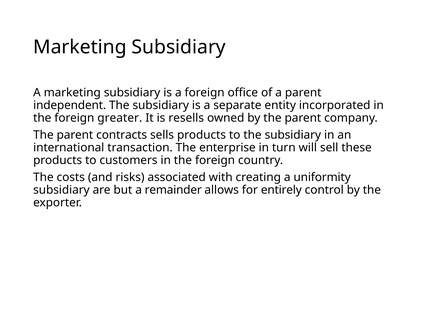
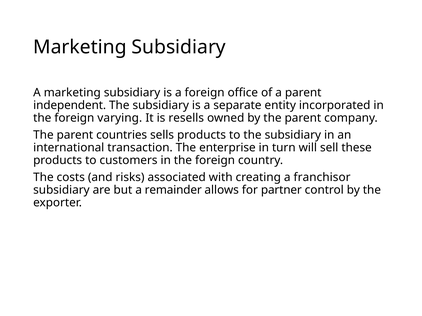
greater: greater -> varying (120, 118)
contracts: contracts -> countries (122, 135)
uniformity: uniformity -> franchisor (322, 178)
entirely: entirely -> partner (281, 190)
